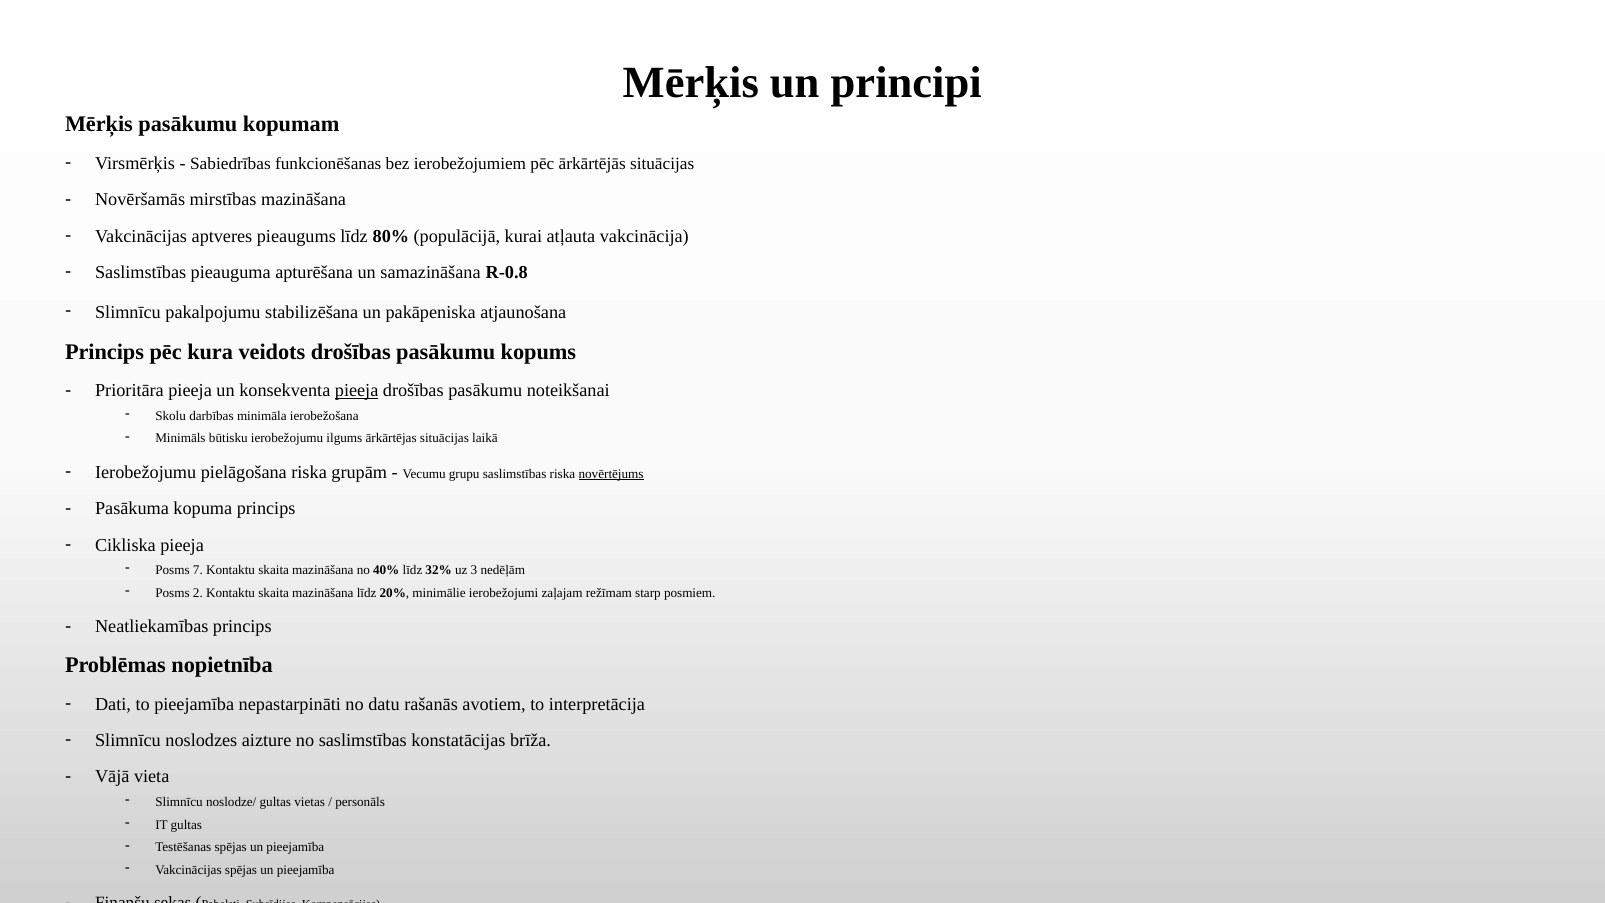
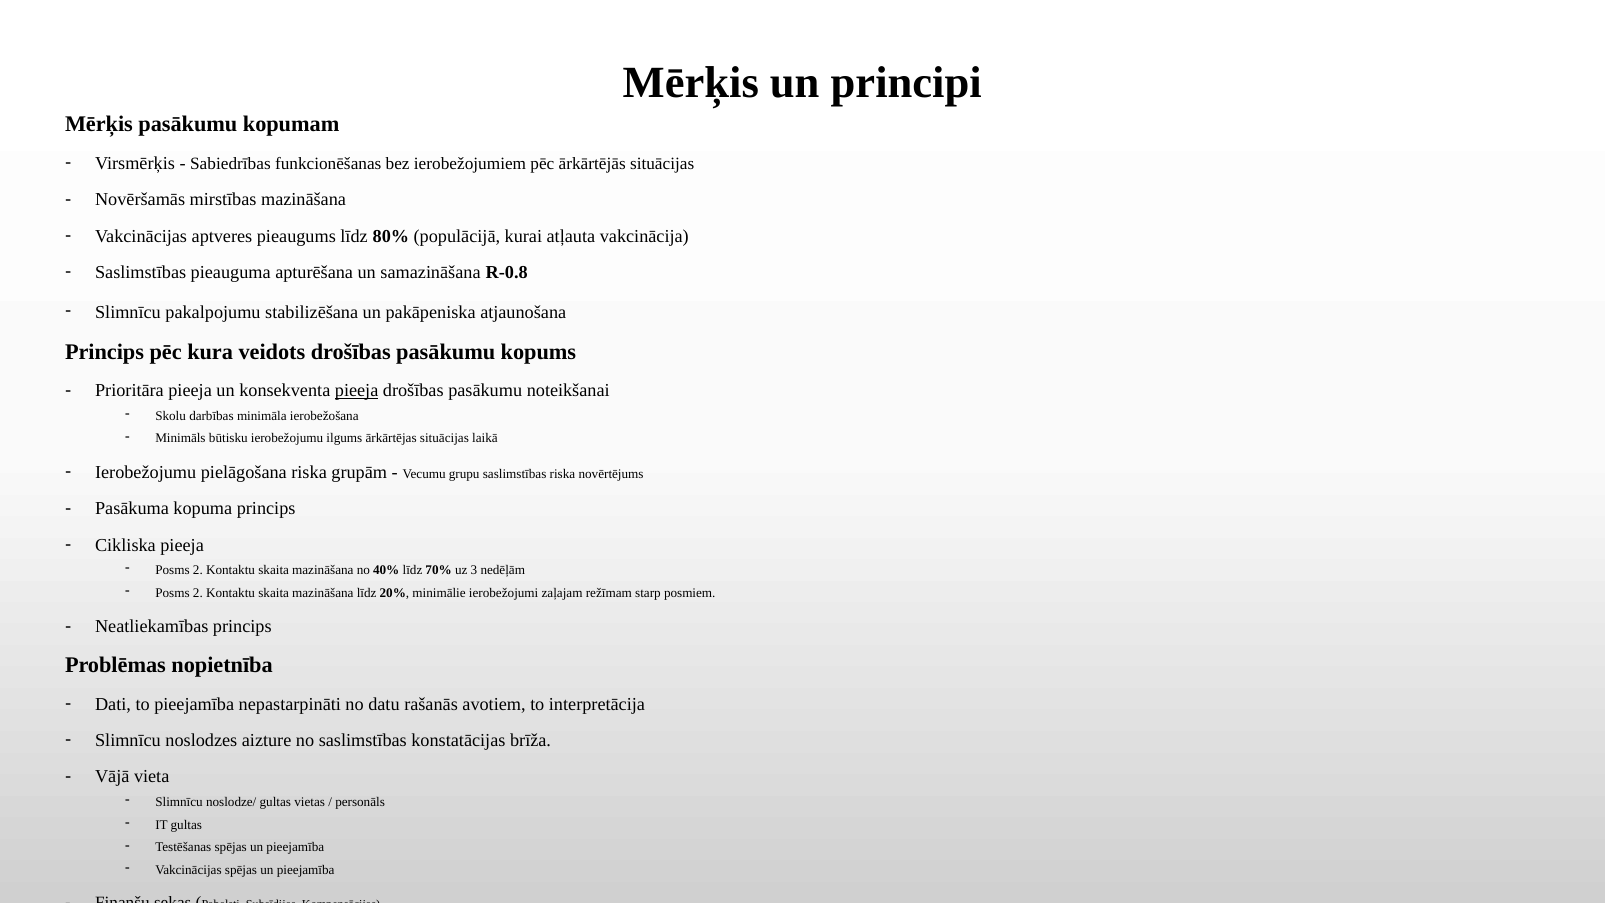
novērtējums underline: present -> none (611, 474)
7: 7 -> 2 (198, 570)
32%: 32% -> 70% (439, 570)
